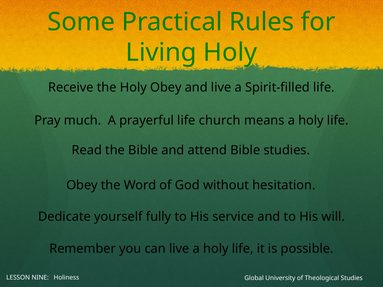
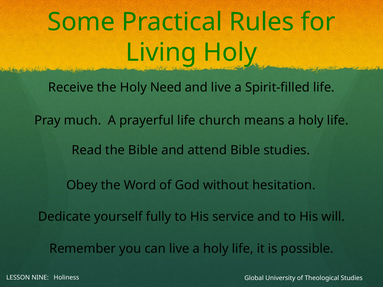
Holy Obey: Obey -> Need (166, 88)
